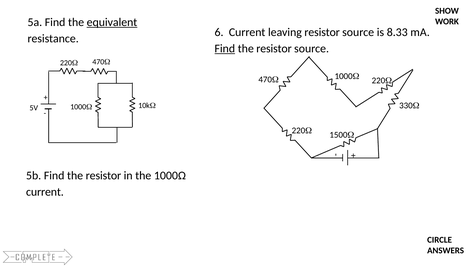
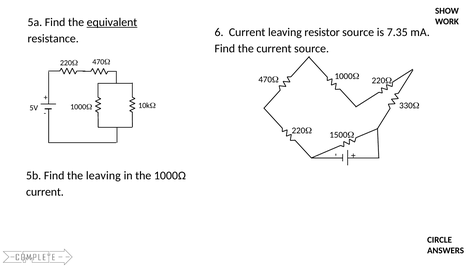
8.33: 8.33 -> 7.35 (397, 32)
Find underline: present -> none (225, 49)
resistor: resistor -> current (274, 49)
5b Find the resistor: resistor -> leaving (103, 176)
